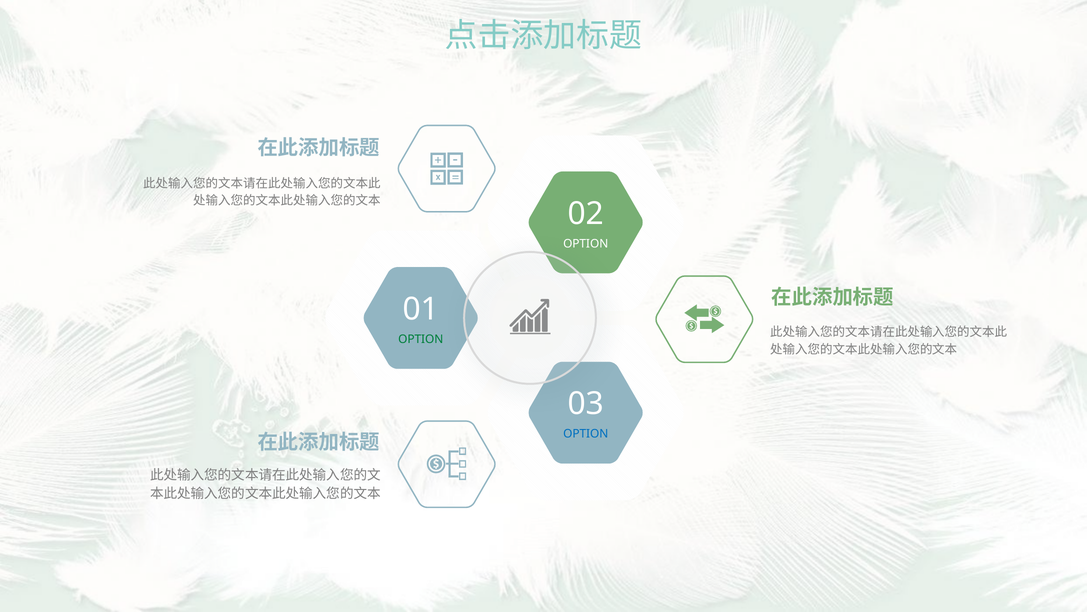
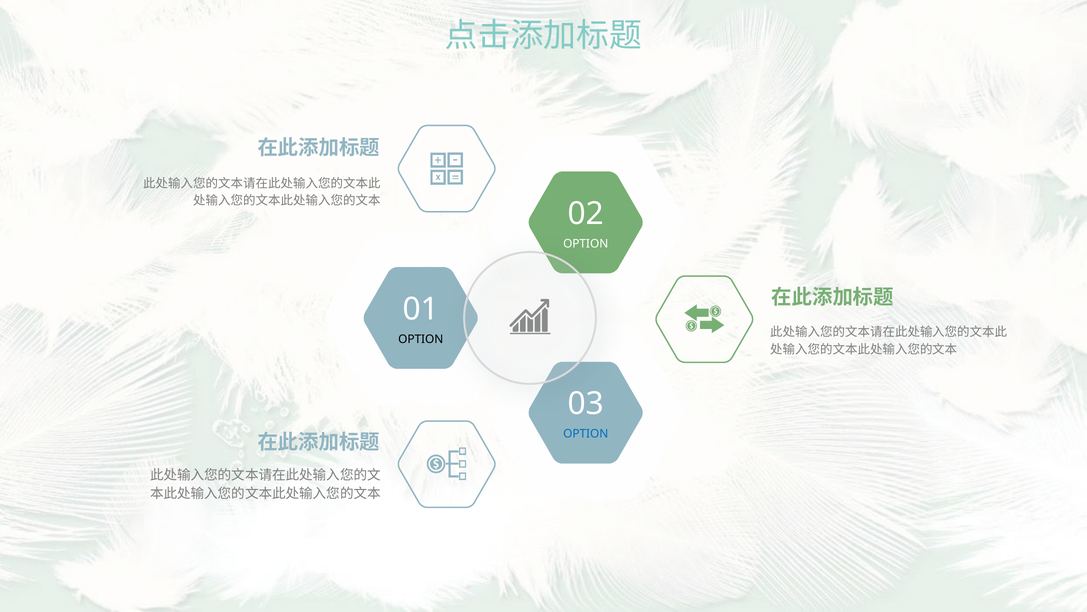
OPTION colour: green -> black (421, 339)
